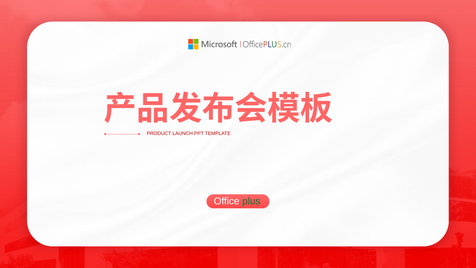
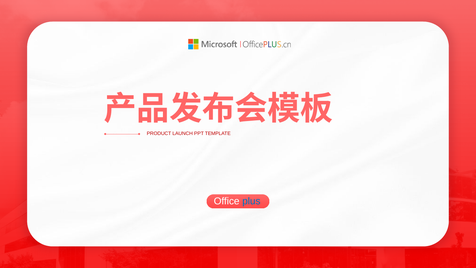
plus colour: green -> blue (251, 201)
